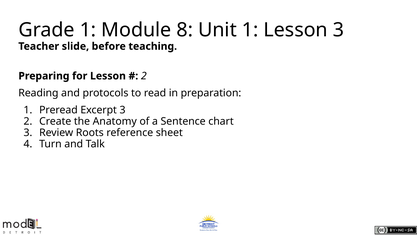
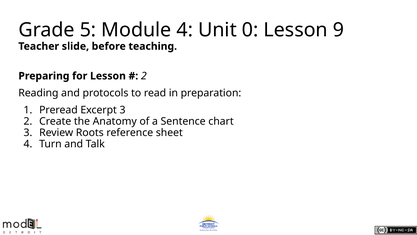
Grade 1: 1 -> 5 (88, 30)
Module 8: 8 -> 4 (185, 30)
Unit 1: 1 -> 0 (250, 30)
Lesson 3: 3 -> 9 (339, 30)
